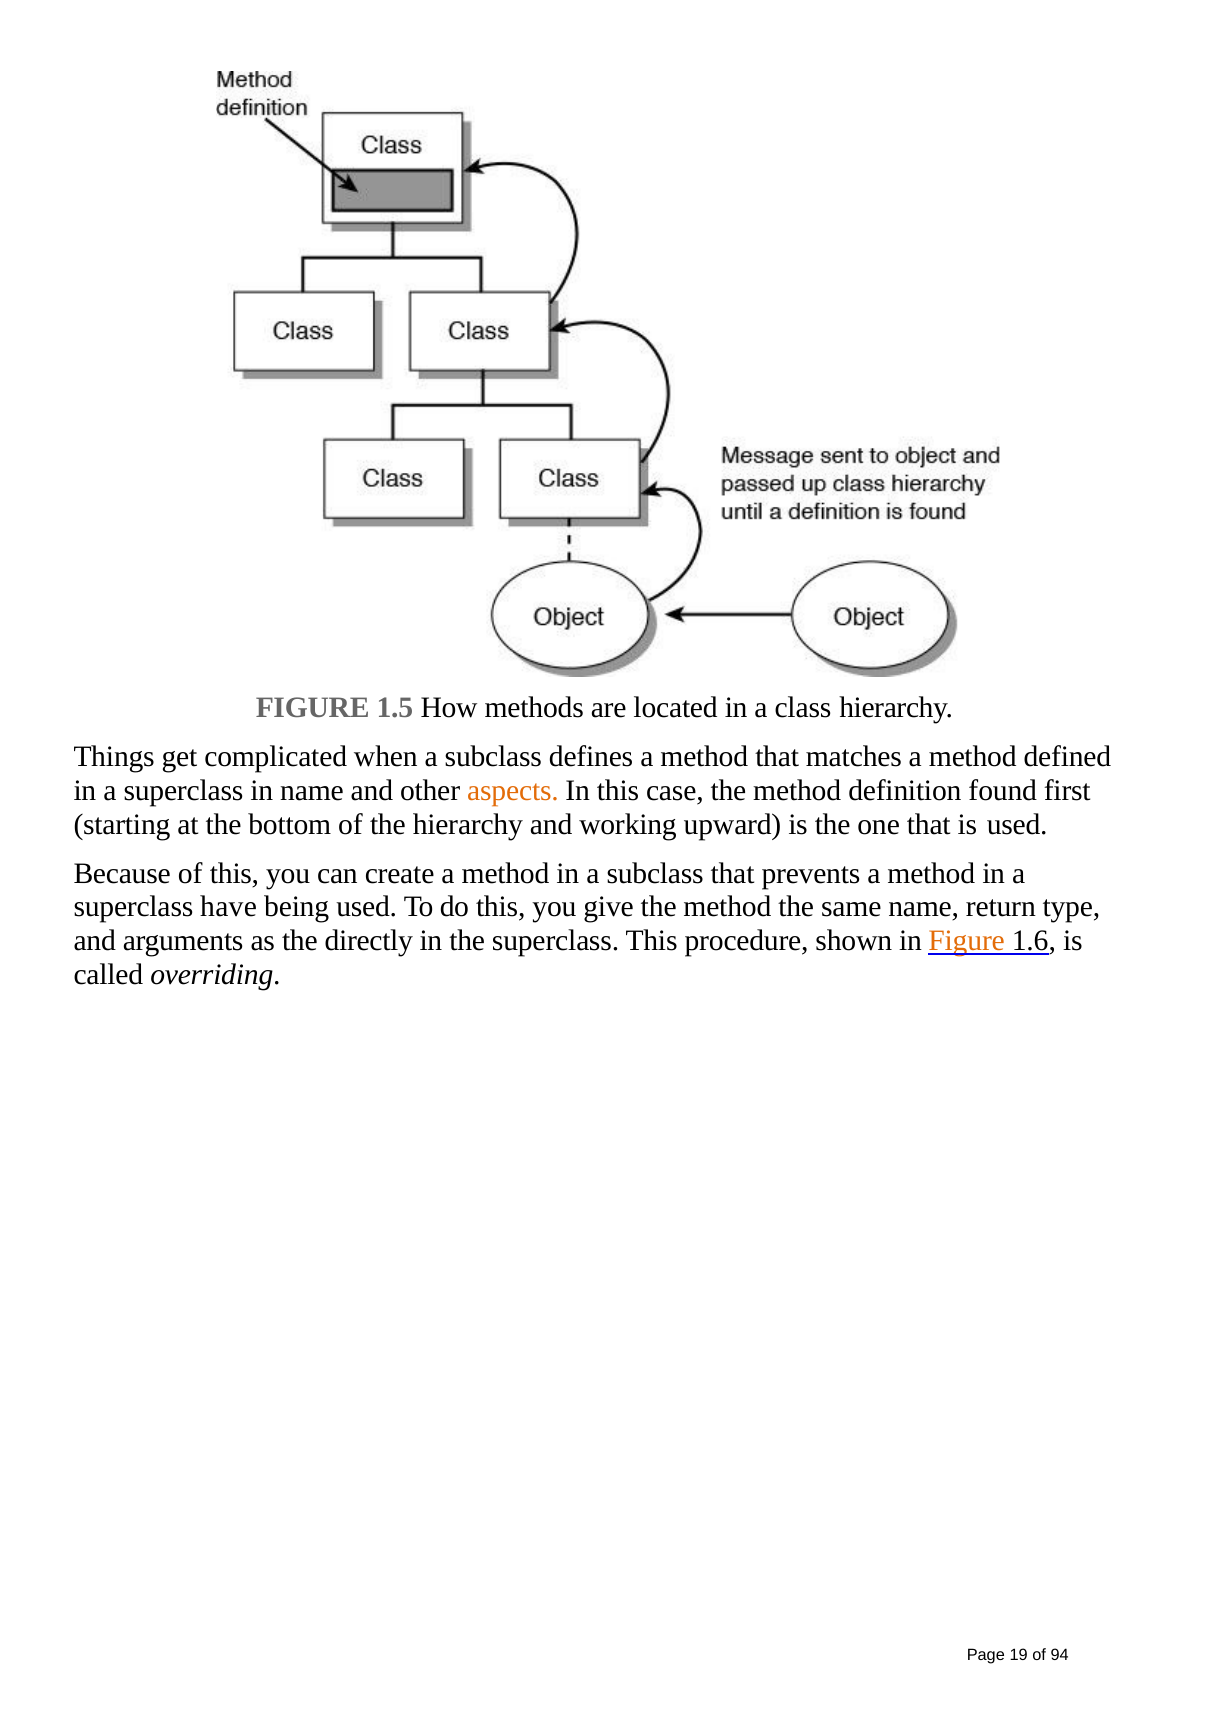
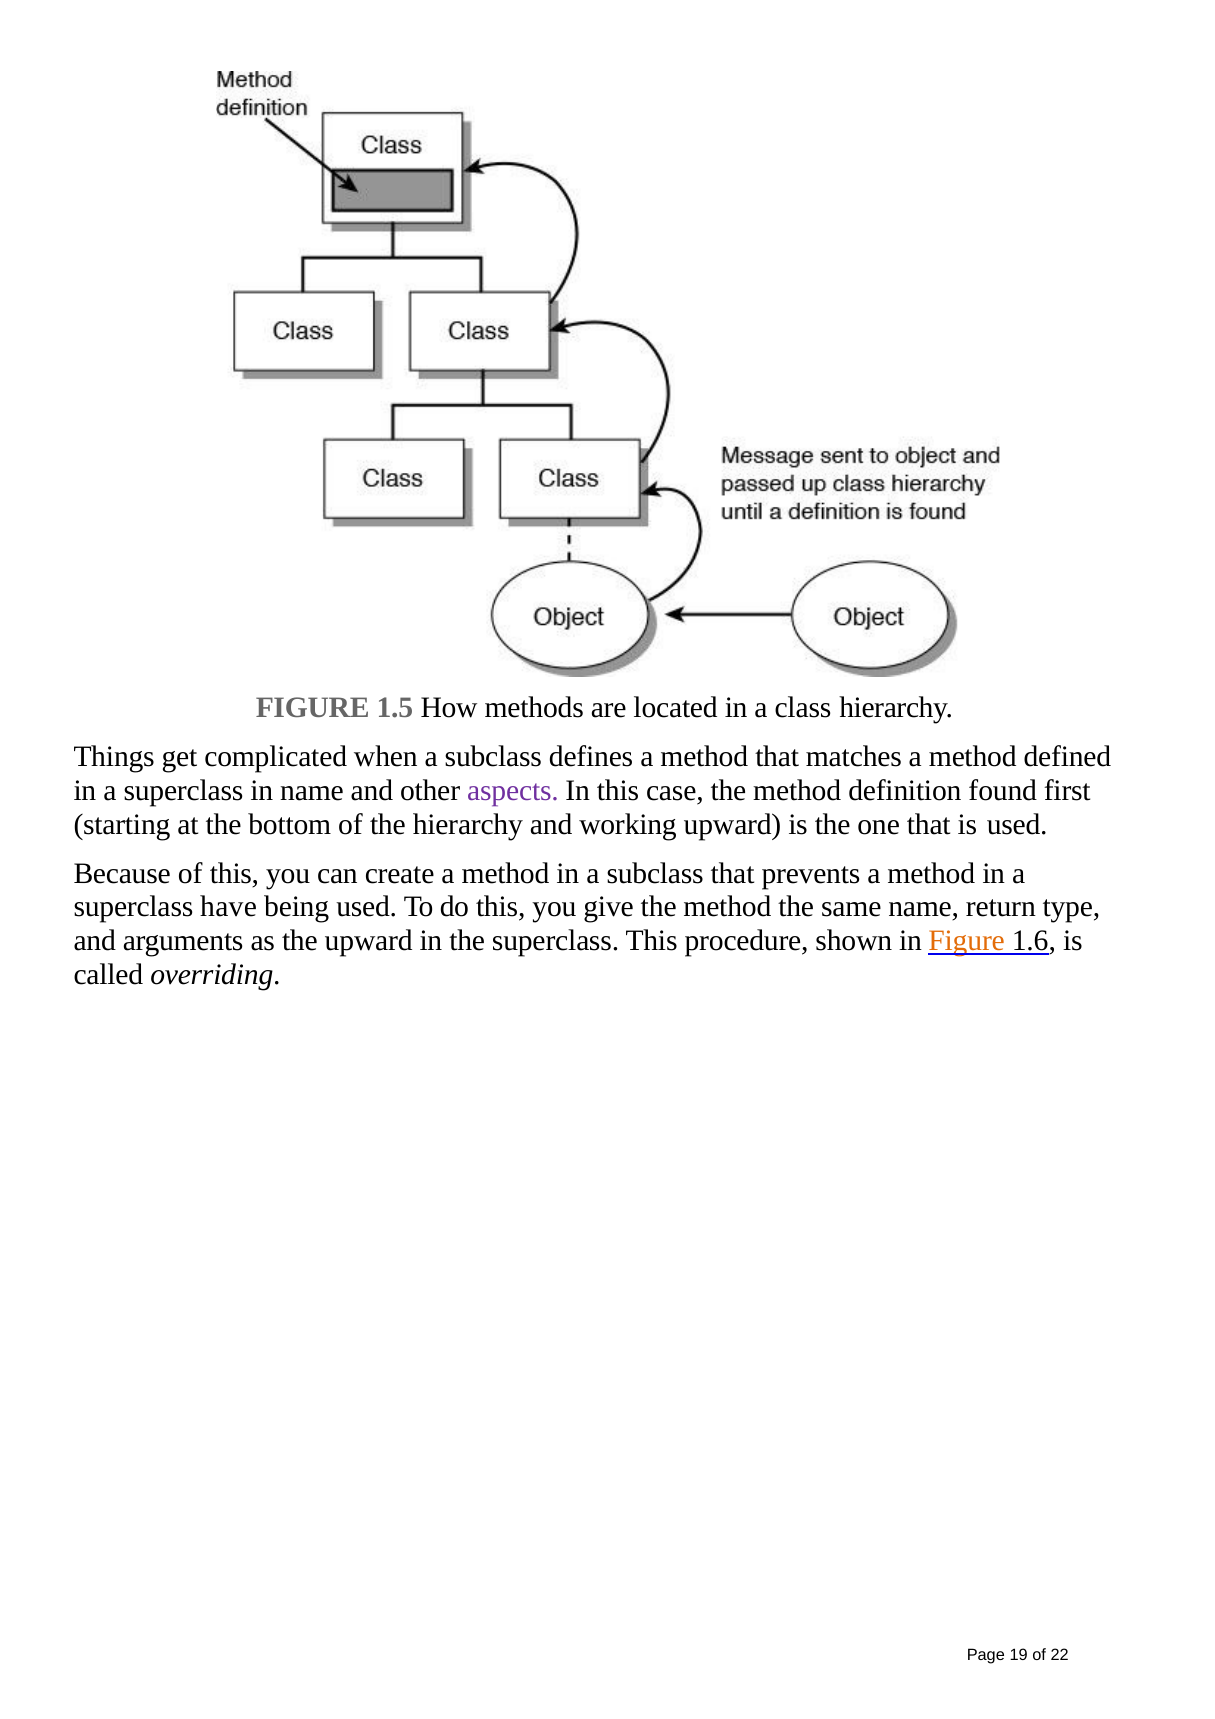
aspects colour: orange -> purple (513, 791)
the directly: directly -> upward (369, 941)
94: 94 -> 22 (1060, 1655)
